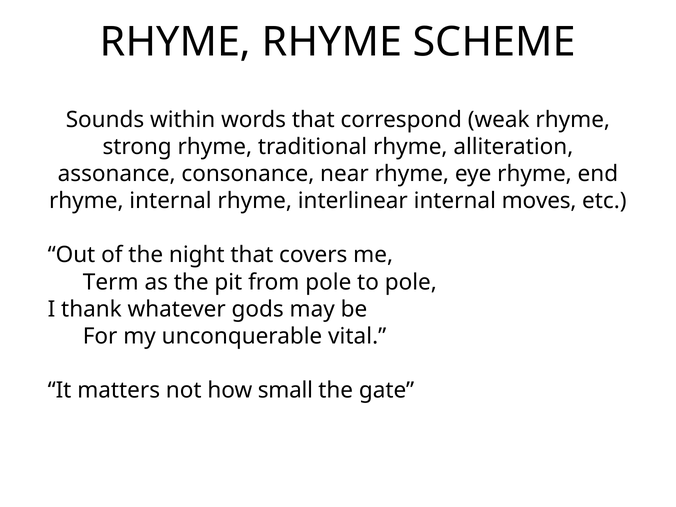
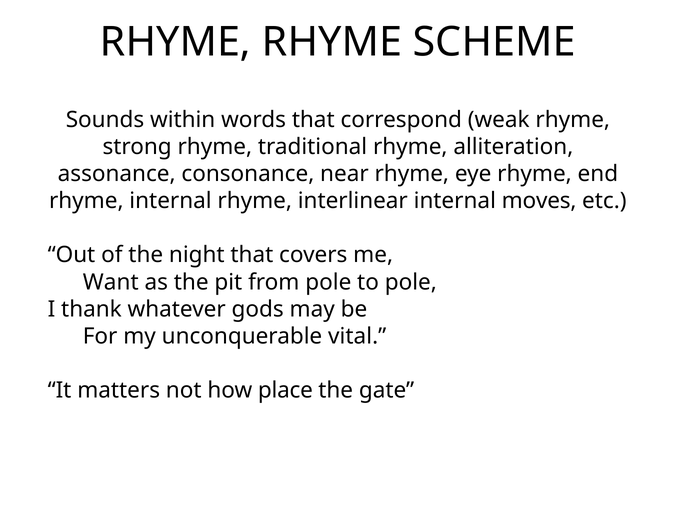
Term: Term -> Want (111, 282)
small: small -> place (285, 390)
